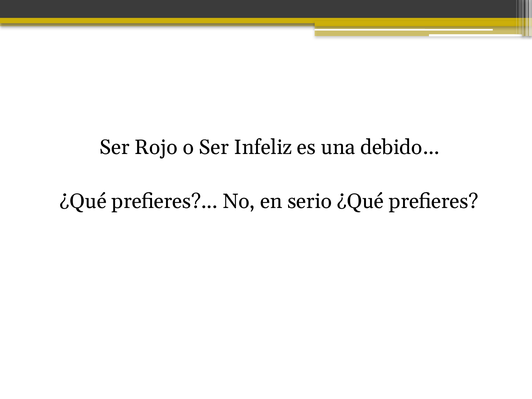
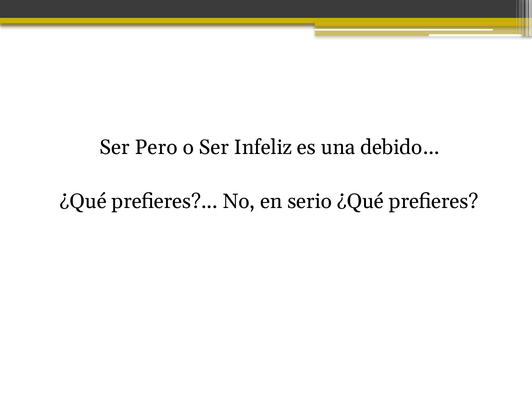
Rojo: Rojo -> Pero (156, 147)
